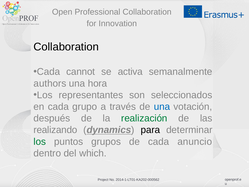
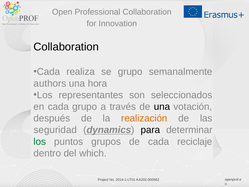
cannot: cannot -> realiza (81, 72)
se activa: activa -> grupo (130, 72)
una colour: blue -> black (162, 107)
realización colour: green -> orange (144, 118)
realizando: realizando -> seguridad (55, 130)
anuncio: anuncio -> reciclaje (195, 141)
